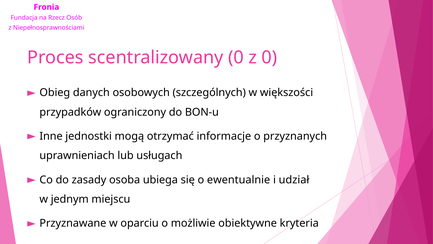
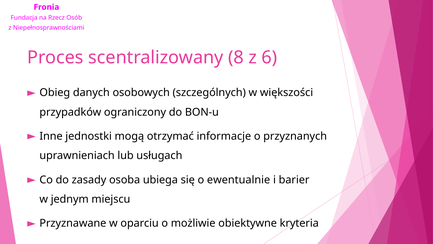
scentralizowany 0: 0 -> 8 (236, 58)
z 0: 0 -> 6 (270, 58)
udział: udział -> barier (294, 179)
